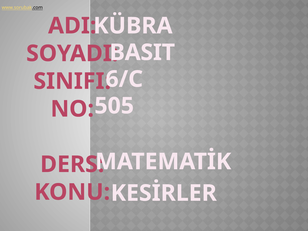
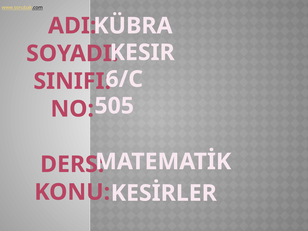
BASIT: BASIT -> KESIR (142, 52)
